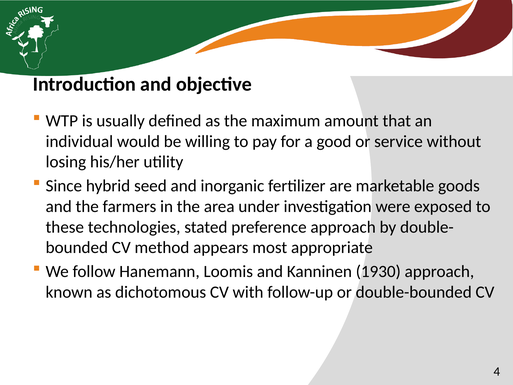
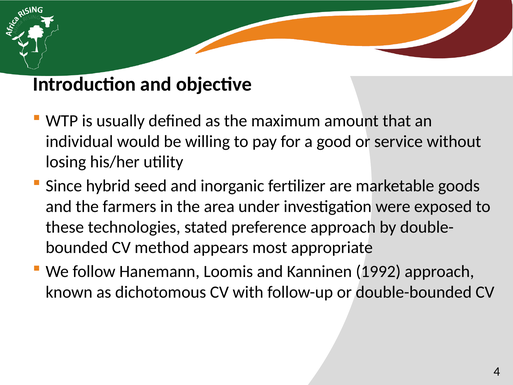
1930: 1930 -> 1992 (378, 271)
